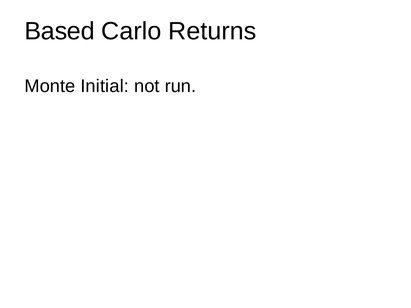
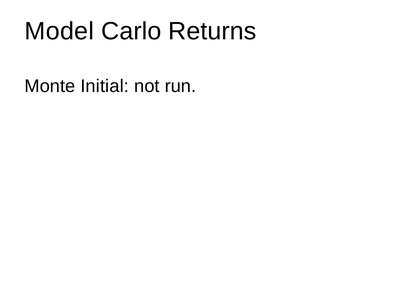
Based: Based -> Model (59, 31)
